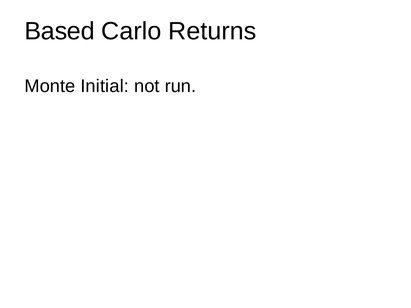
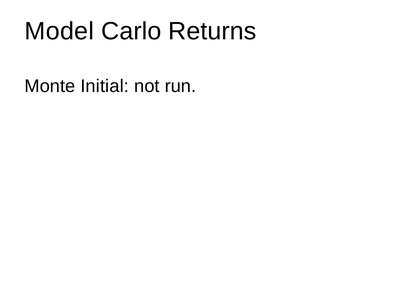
Based: Based -> Model (59, 31)
